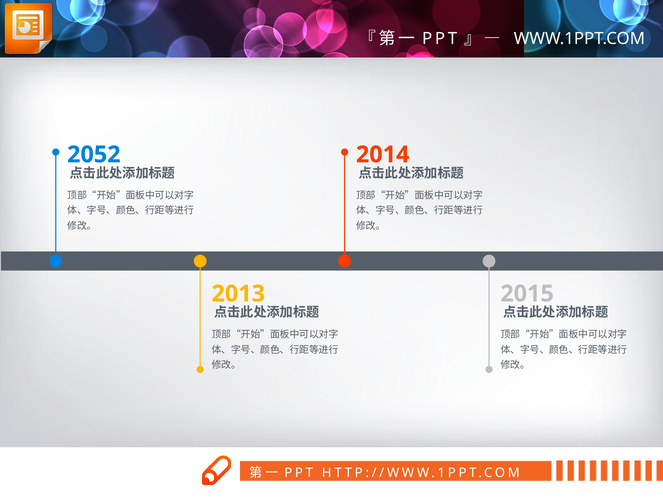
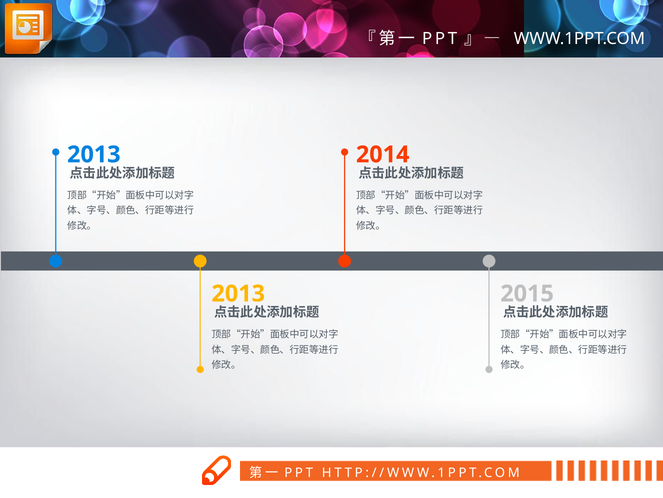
2052: 2052 -> 2013 (94, 154)
